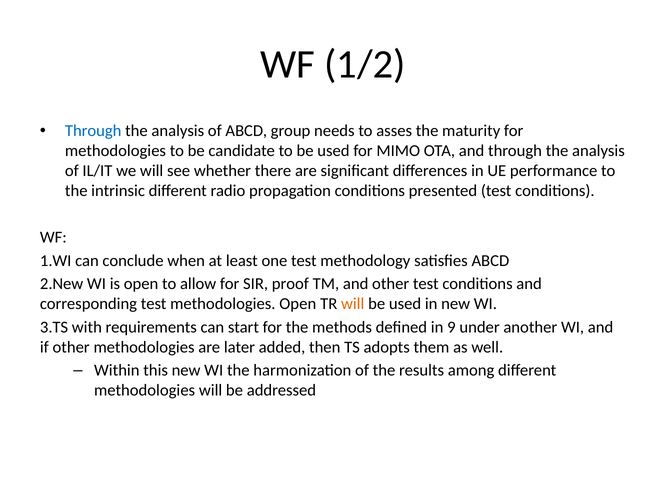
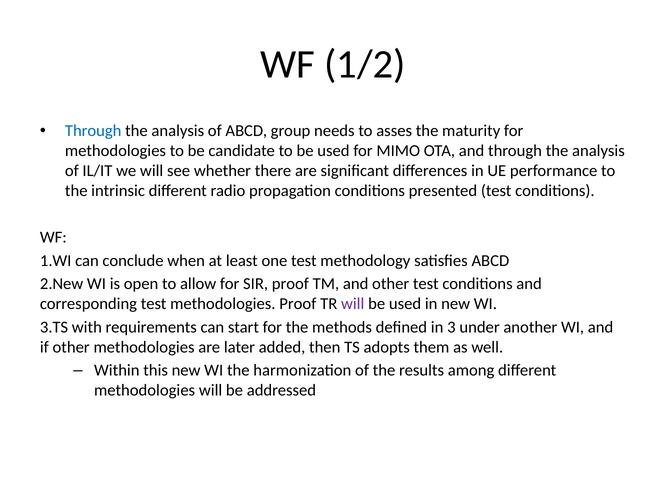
methodologies Open: Open -> Proof (298, 304)
will colour: orange -> purple (353, 304)
9: 9 -> 3 (451, 328)
